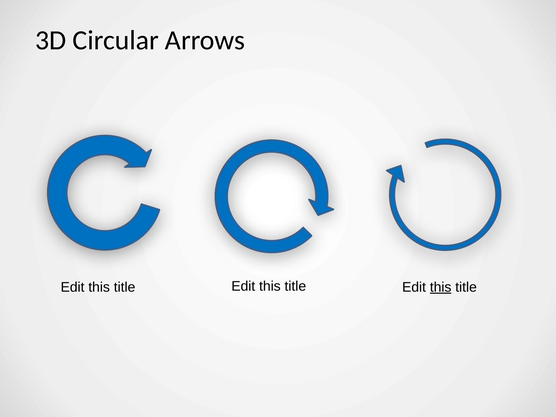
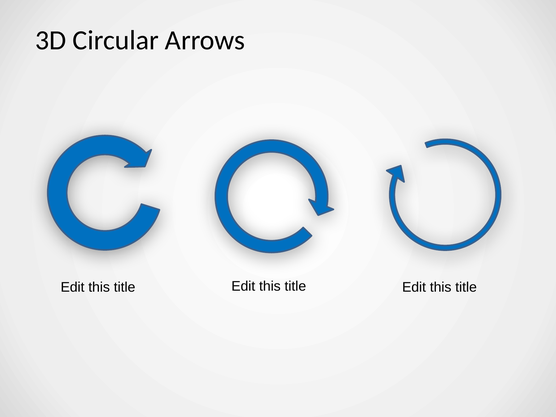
this underline: present -> none (441, 287)
